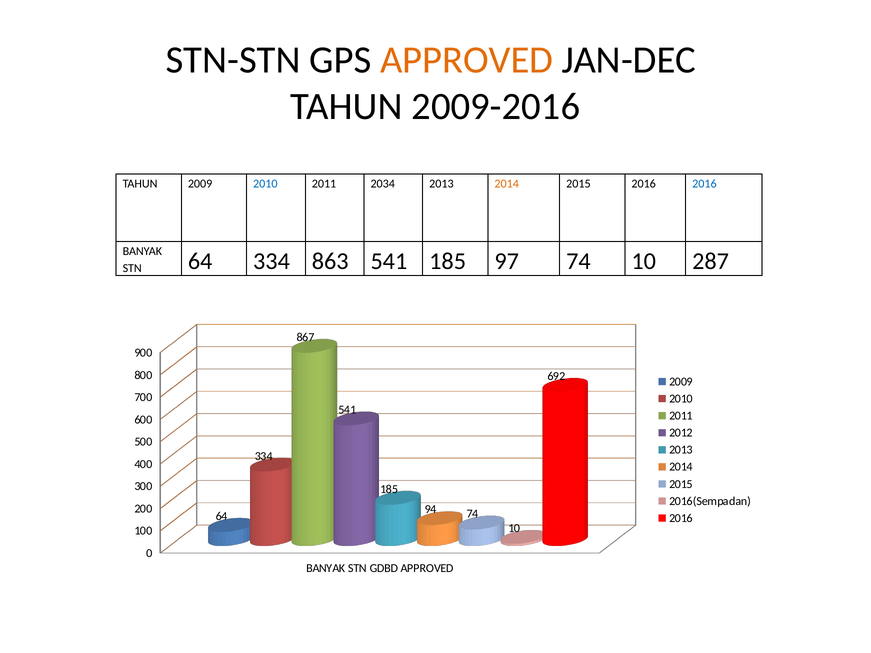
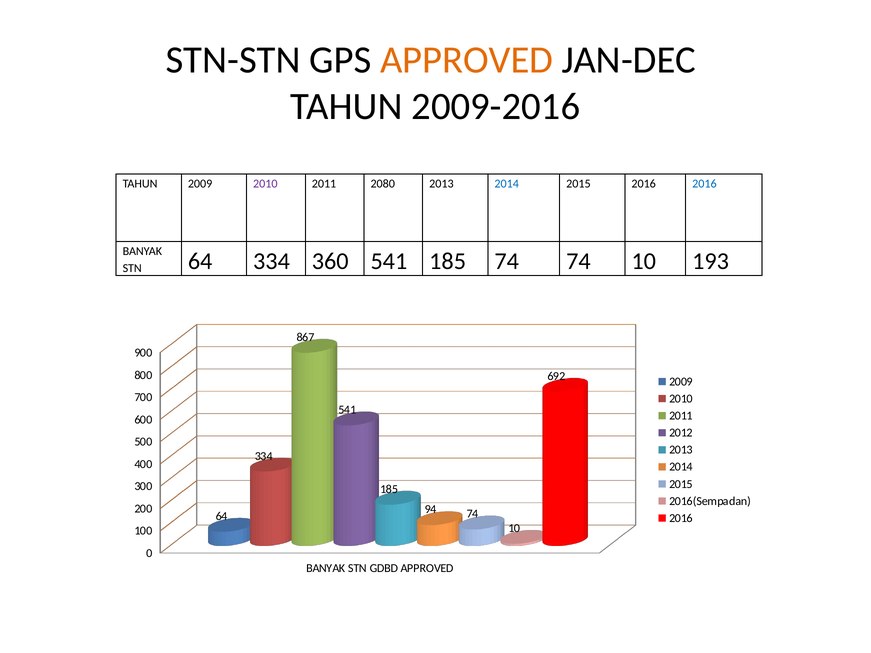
2010 colour: blue -> purple (265, 184)
2034: 2034 -> 2080 (383, 184)
2014 colour: orange -> blue (507, 184)
863: 863 -> 360 (330, 261)
185 97: 97 -> 74 (507, 261)
287: 287 -> 193 (711, 261)
